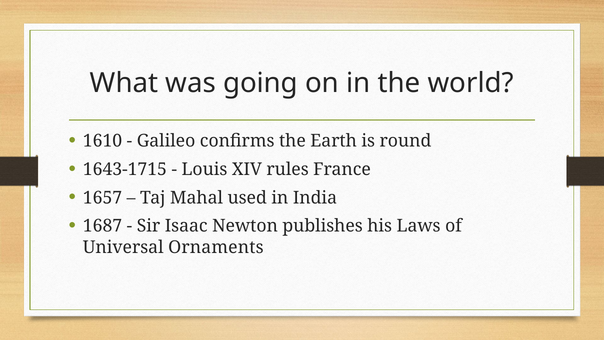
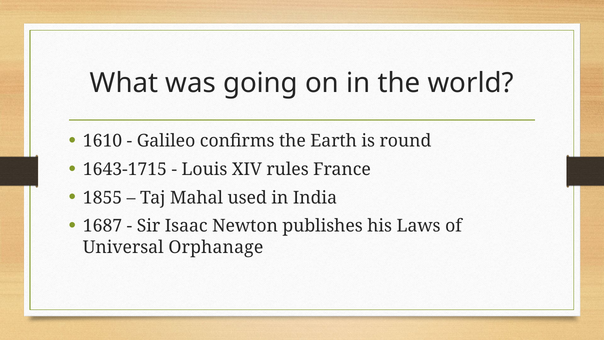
1657: 1657 -> 1855 (103, 198)
Ornaments: Ornaments -> Orphanage (216, 247)
